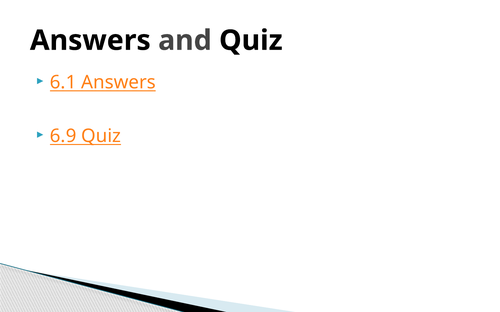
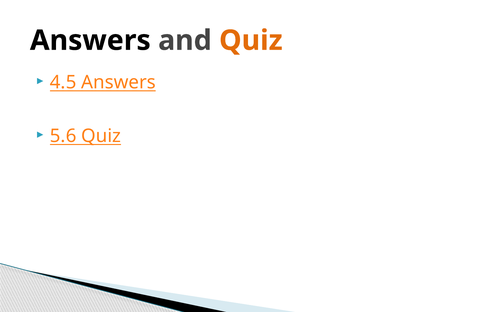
Quiz colour: black -> orange (251, 41)
6.1: 6.1 -> 4.5 (63, 83)
6.9: 6.9 -> 5.6 (63, 136)
